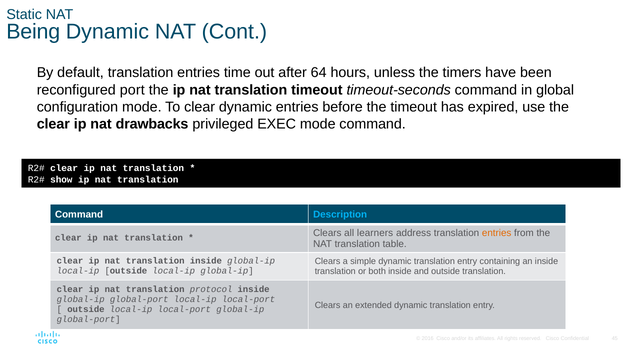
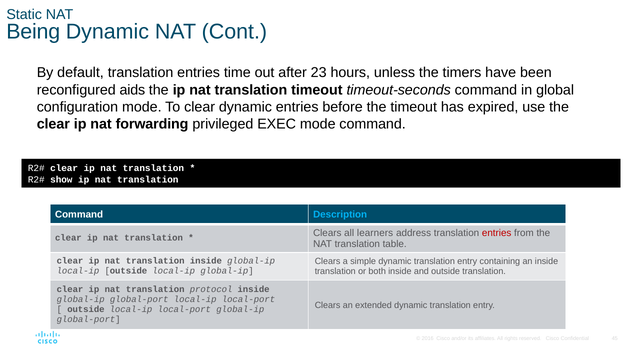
64: 64 -> 23 (319, 73)
port: port -> aids (132, 90)
drawbacks: drawbacks -> forwarding (152, 124)
entries colour: orange -> red (497, 233)
